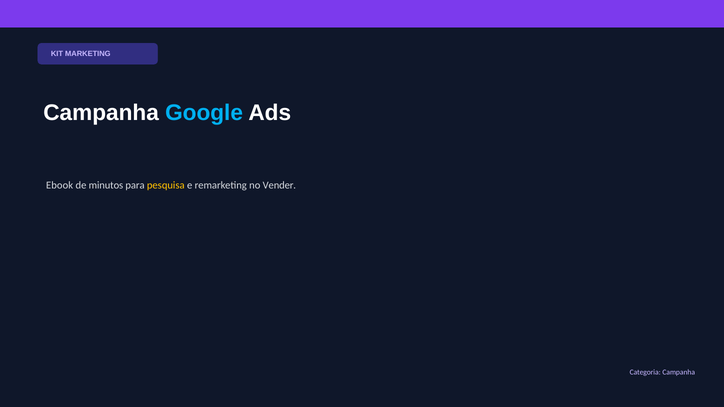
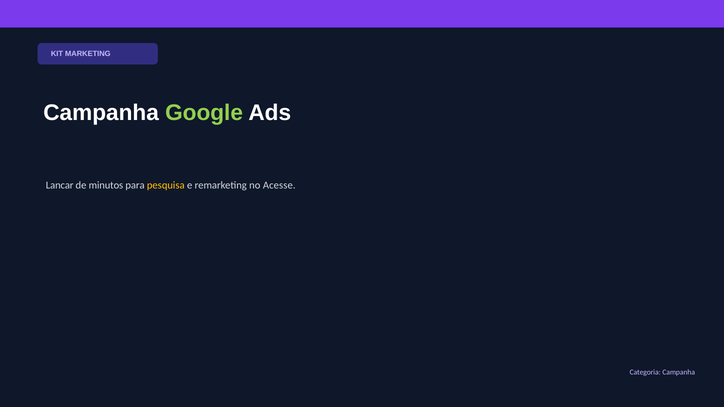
Google colour: light blue -> light green (204, 113)
Ebook: Ebook -> Lancar (60, 185)
Vender: Vender -> Acesse (279, 185)
